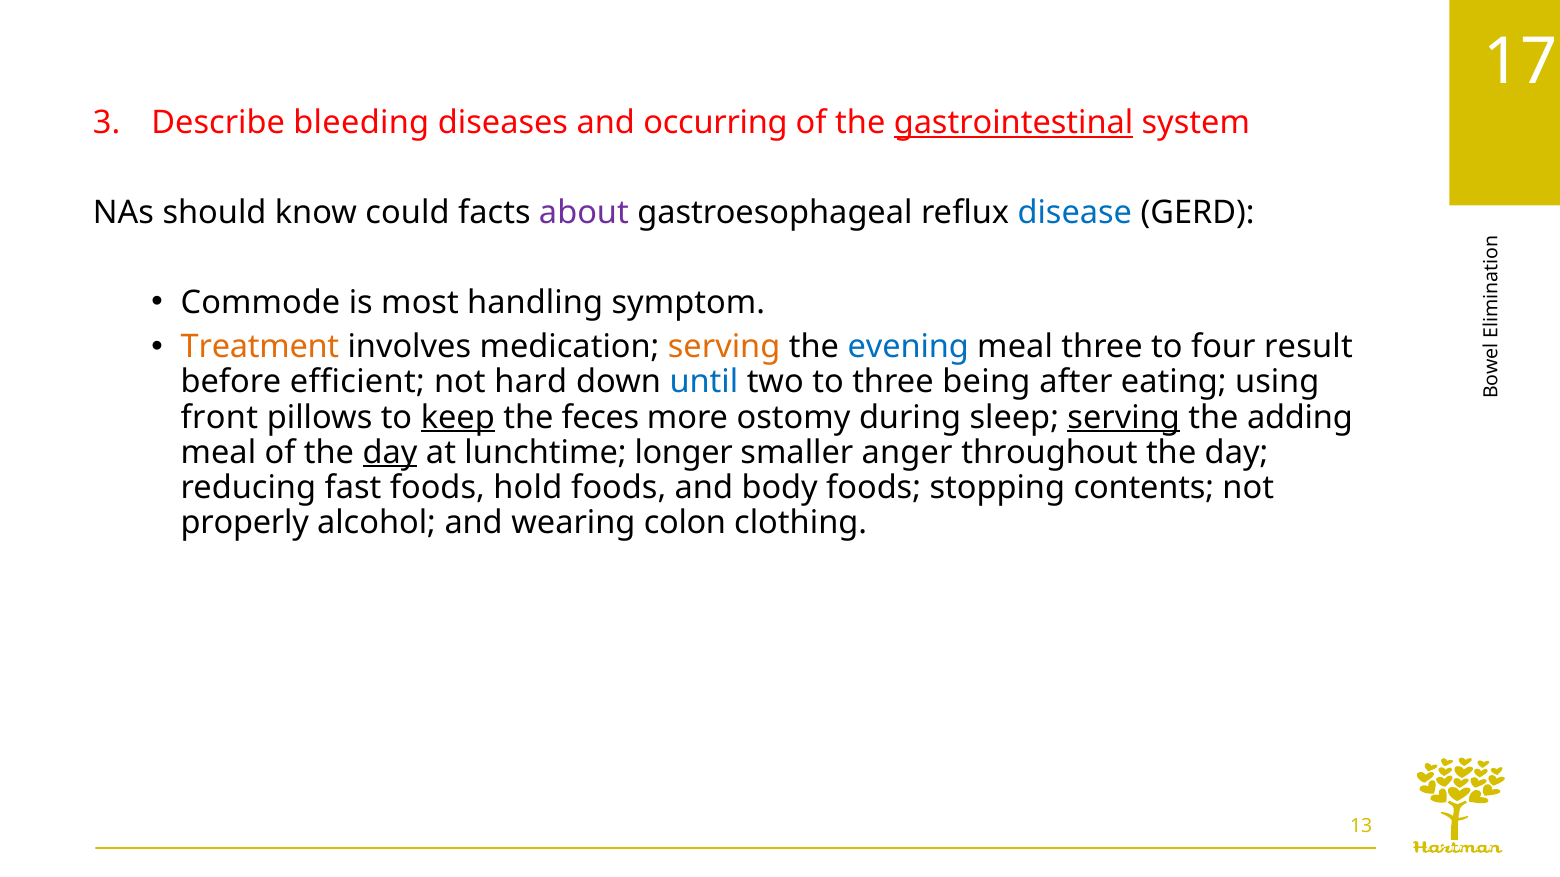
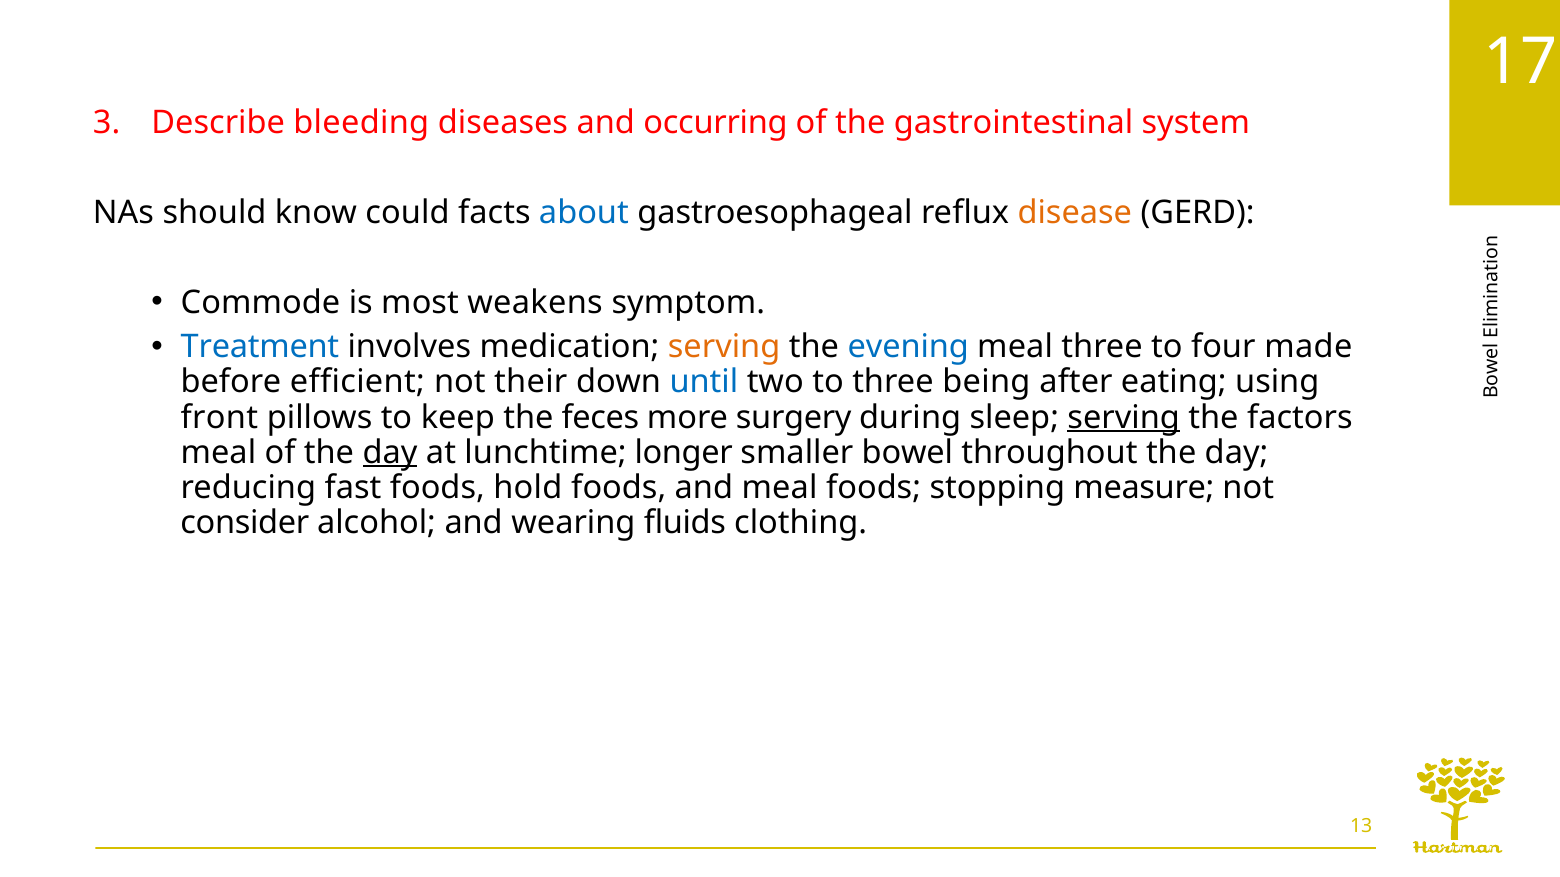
gastrointestinal underline: present -> none (1014, 123)
about colour: purple -> blue (584, 213)
disease colour: blue -> orange (1075, 213)
handling: handling -> weakens (535, 302)
Treatment colour: orange -> blue (260, 347)
result: result -> made (1308, 347)
hard: hard -> their (531, 382)
keep underline: present -> none (458, 418)
ostomy: ostomy -> surgery (794, 418)
adding: adding -> factors (1300, 418)
anger: anger -> bowel (907, 453)
and body: body -> meal (780, 488)
contents: contents -> measure (1144, 488)
properly: properly -> consider (245, 523)
colon: colon -> fluids (685, 523)
